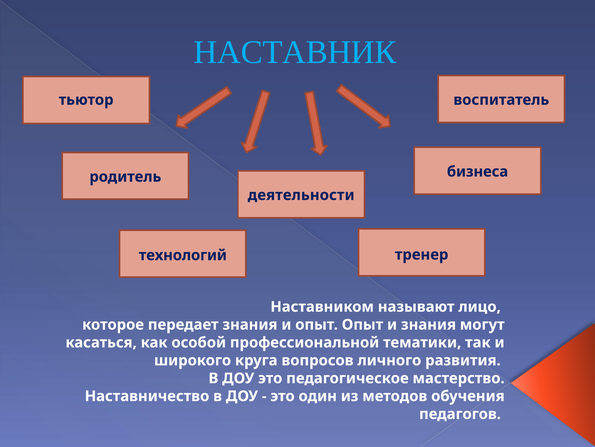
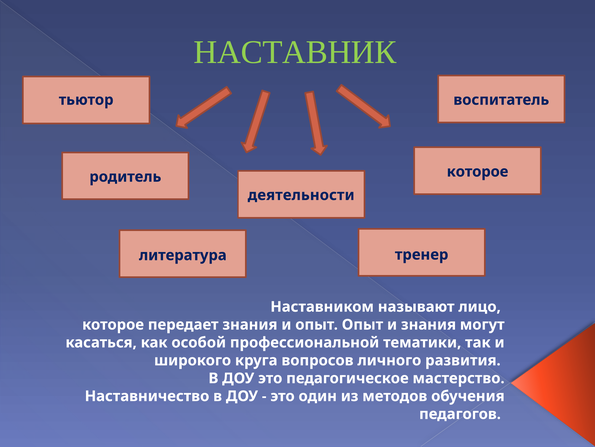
НАСТАВНИК colour: light blue -> light green (295, 52)
бизнеса: бизнеса -> которое (478, 171)
технологий: технологий -> литература (183, 255)
